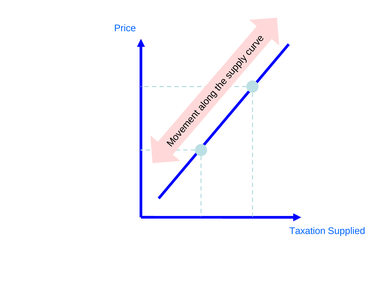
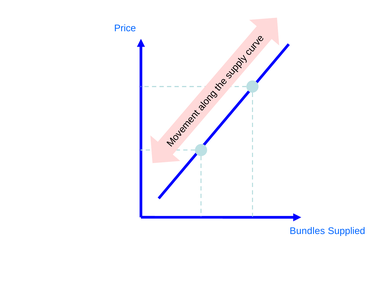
Taxation: Taxation -> Bundles (307, 231)
